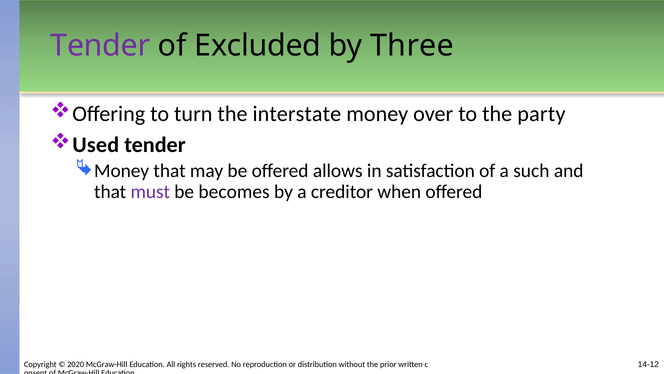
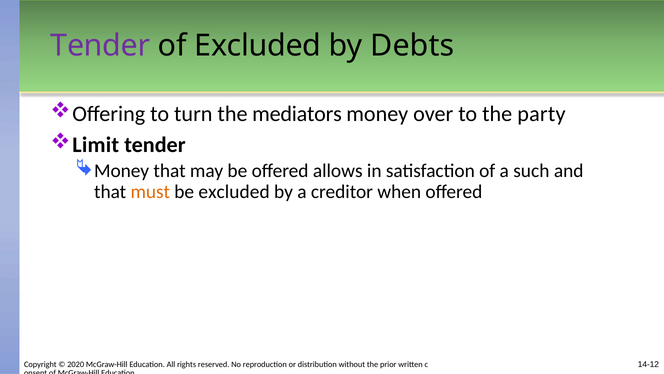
Three: Three -> Debts (412, 46)
interstate: interstate -> mediators (297, 114)
Used: Used -> Limit (96, 145)
must colour: purple -> orange (150, 191)
be becomes: becomes -> excluded (234, 191)
